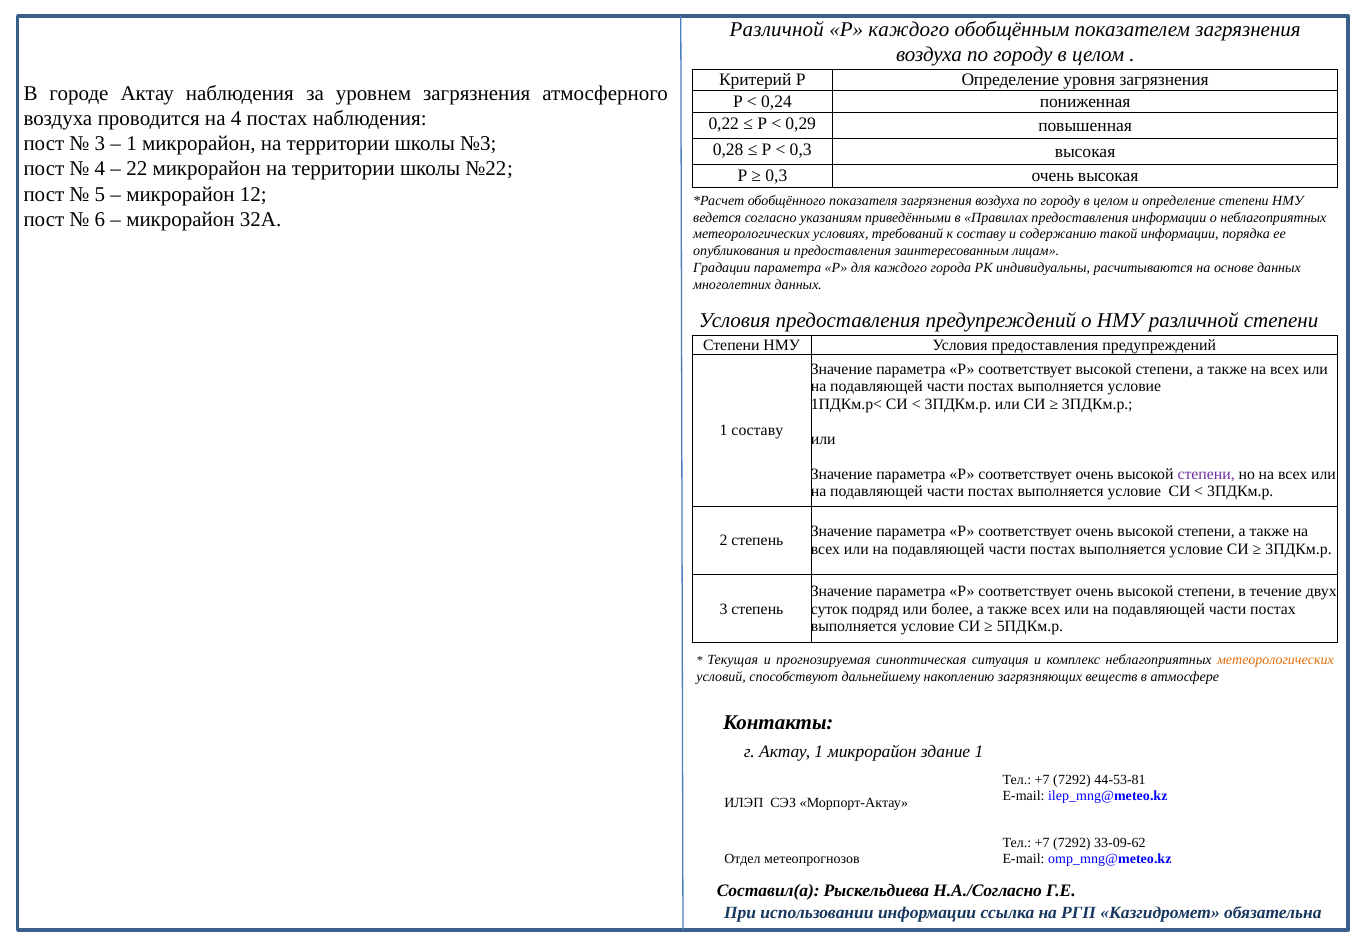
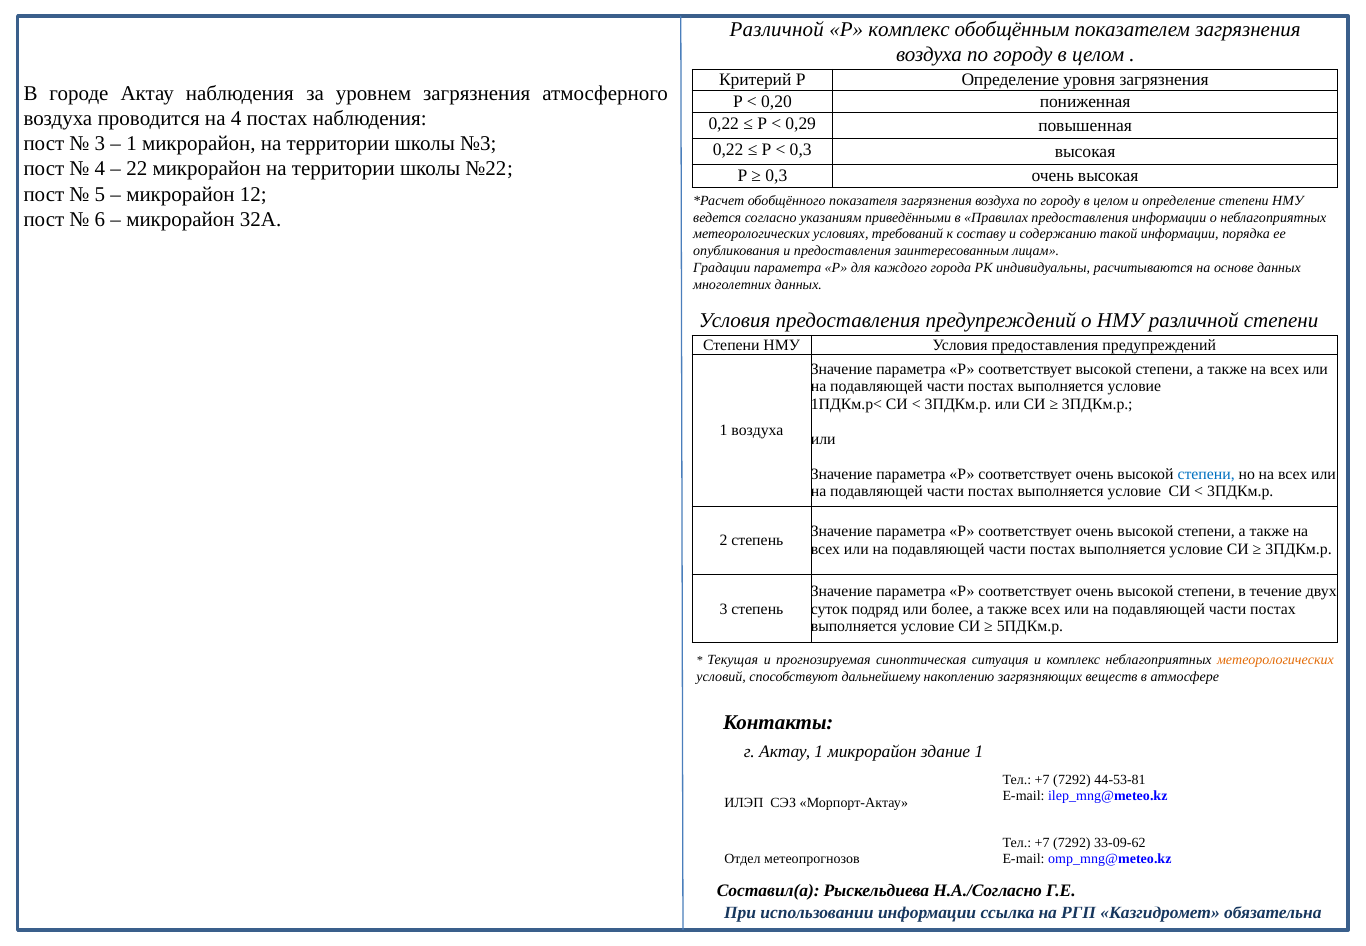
Р каждого: каждого -> комплекс (909, 30)
0,24: 0,24 -> 0,20 (776, 101)
0,28: 0,28 -> 0,22 (728, 150)
1 составу: составу -> воздуха (757, 430)
степени colour: purple -> blue (1206, 474)
